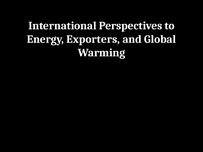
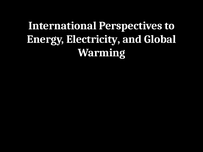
Exporters: Exporters -> Electricity (93, 39)
